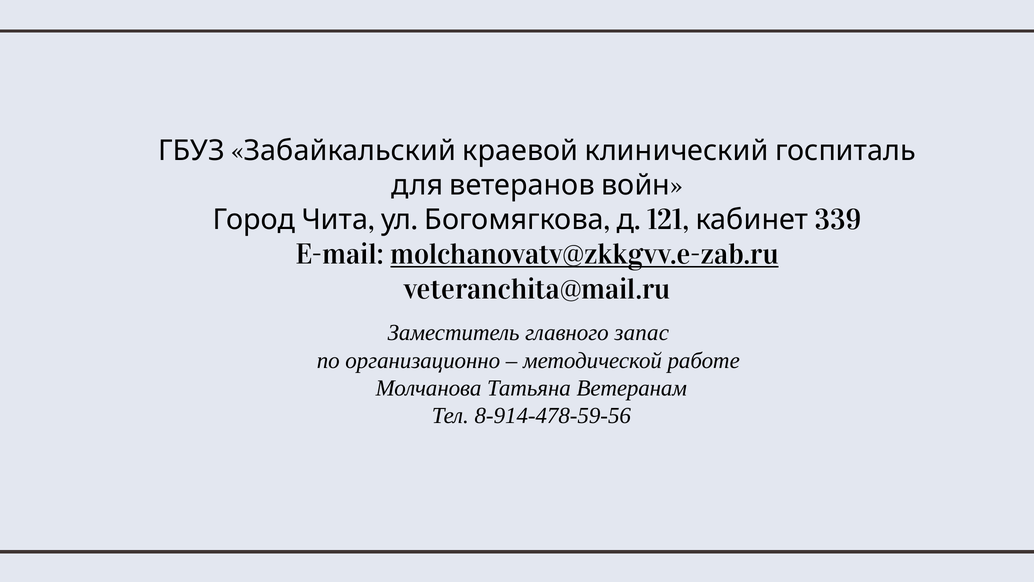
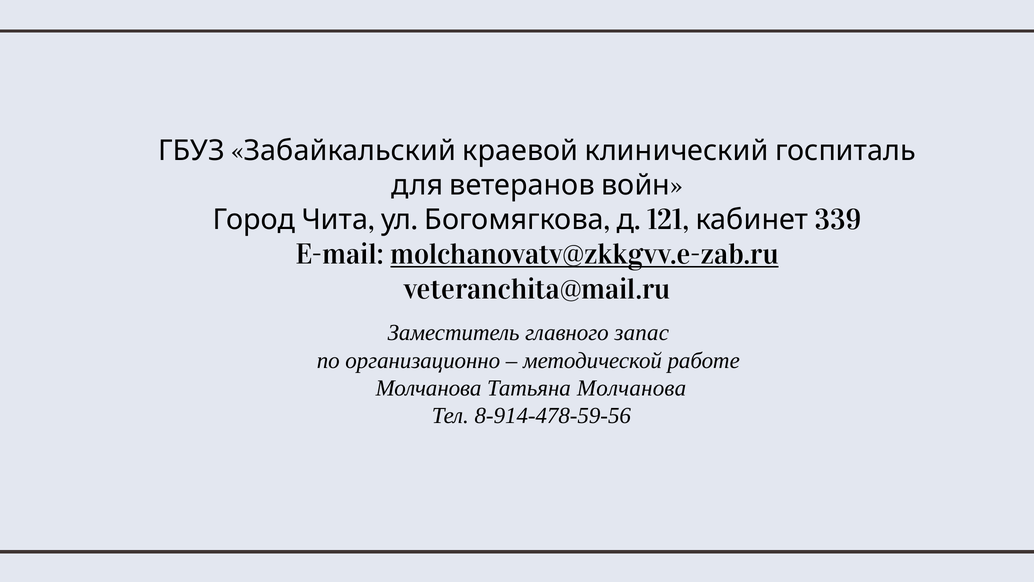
Татьяна Ветеранам: Ветеранам -> Молчанова (632, 388)
